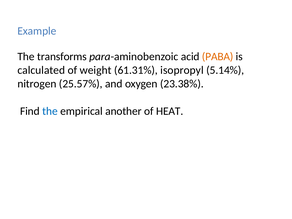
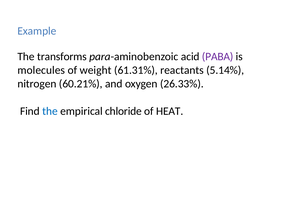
PABA colour: orange -> purple (218, 57)
calculated: calculated -> molecules (41, 70)
isopropyl: isopropyl -> reactants (182, 70)
25.57%: 25.57% -> 60.21% (81, 84)
23.38%: 23.38% -> 26.33% (182, 84)
another: another -> chloride (123, 111)
